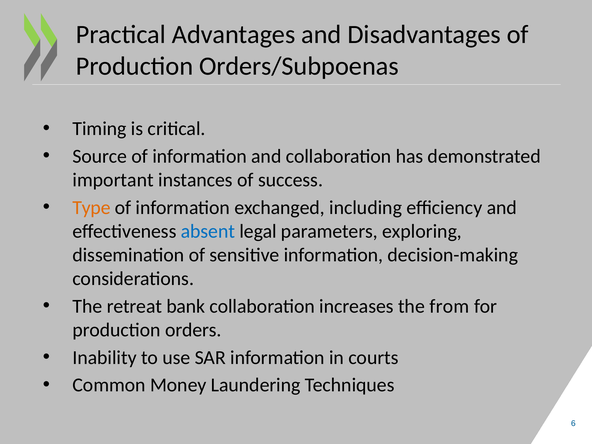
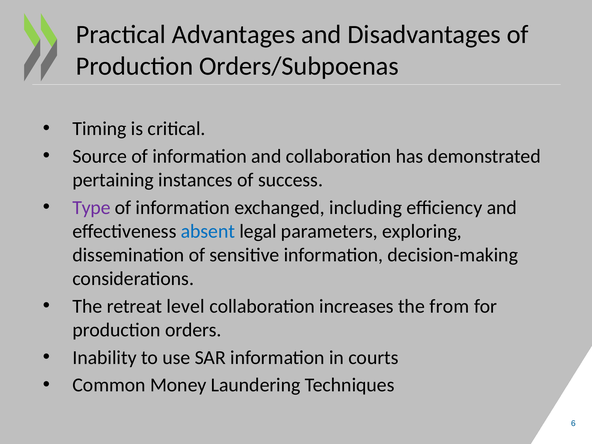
important: important -> pertaining (113, 180)
Type colour: orange -> purple (91, 208)
bank: bank -> level (186, 306)
